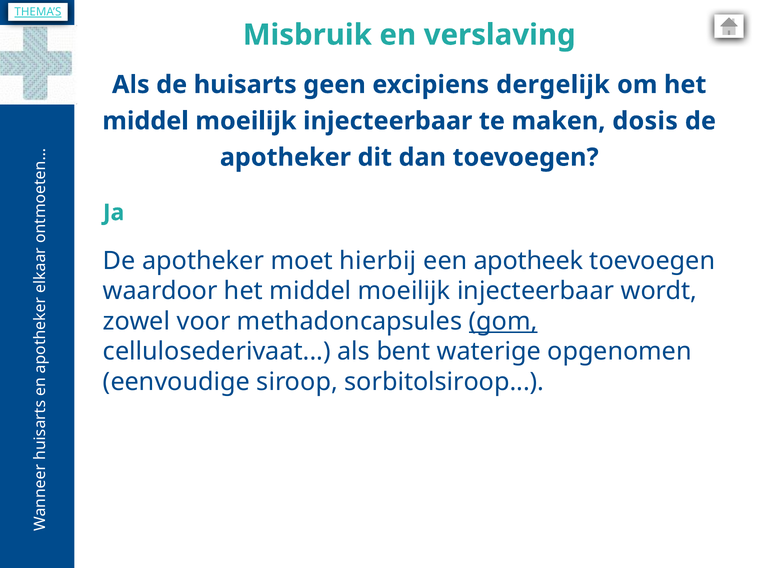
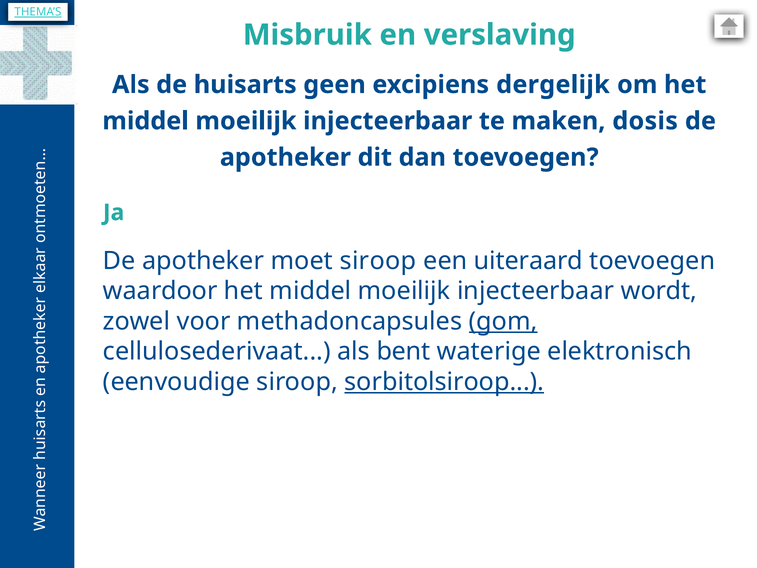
moet hierbij: hierbij -> siroop (378, 261)
apotheek: apotheek -> uiteraard (528, 261)
opgenomen: opgenomen -> elektronisch (620, 351)
sorbitolsiroop underline: none -> present (444, 382)
